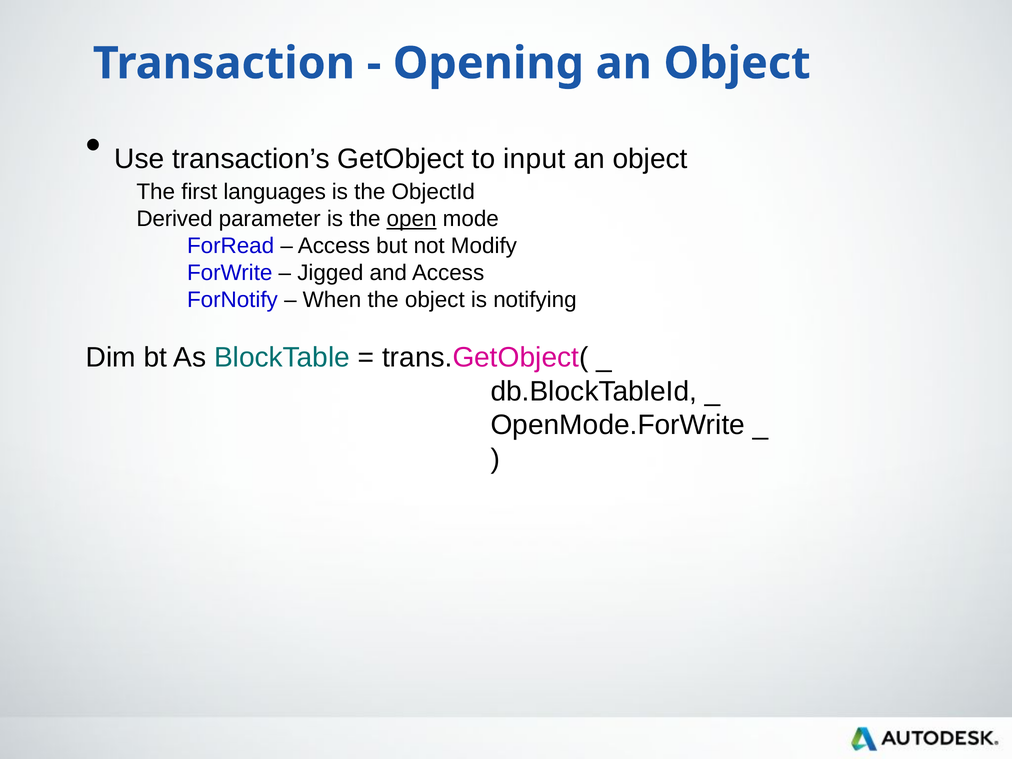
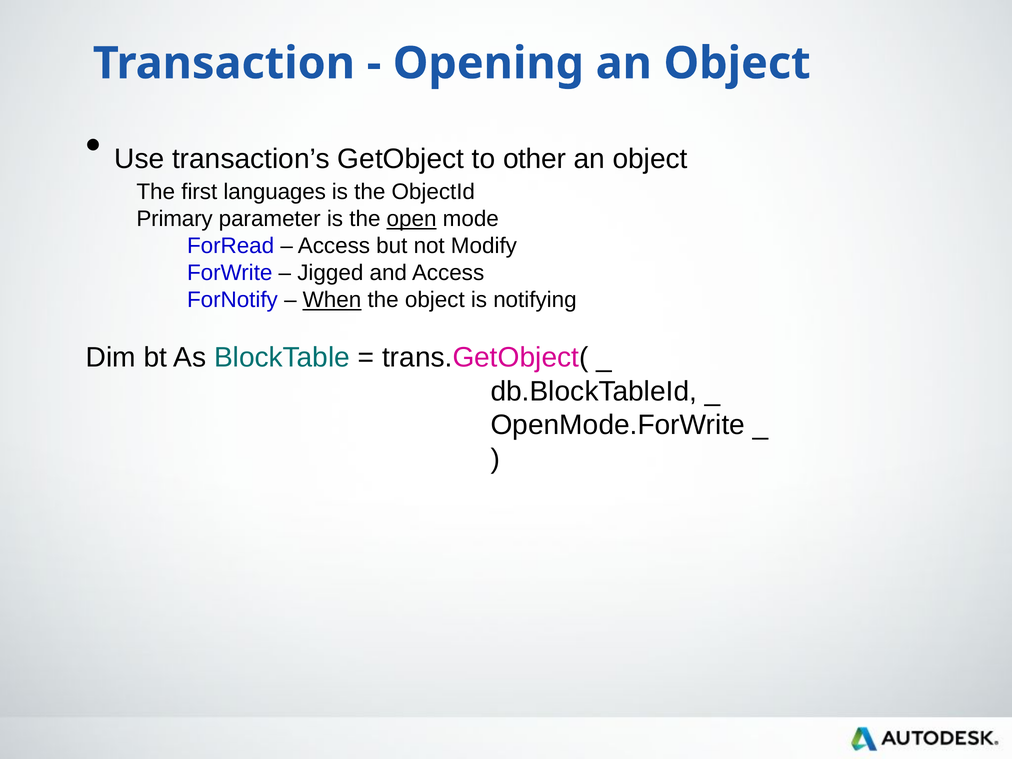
input: input -> other (535, 159)
Derived: Derived -> Primary (175, 219)
When underline: none -> present (332, 300)
